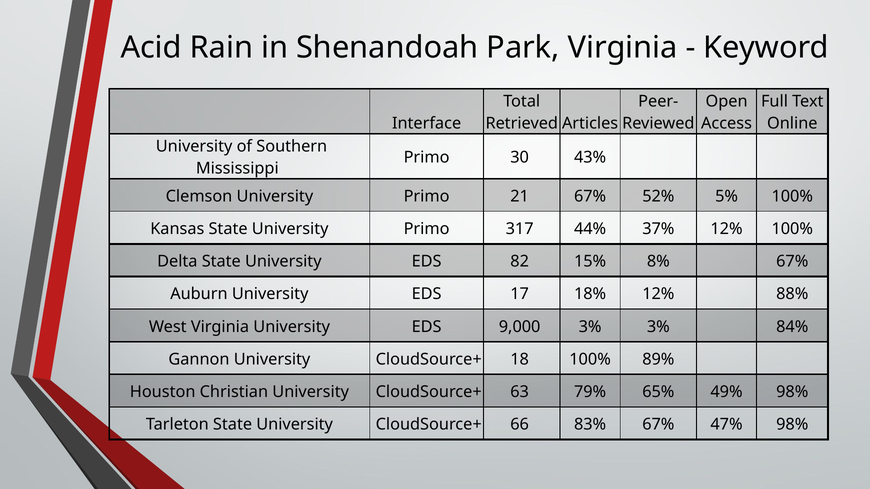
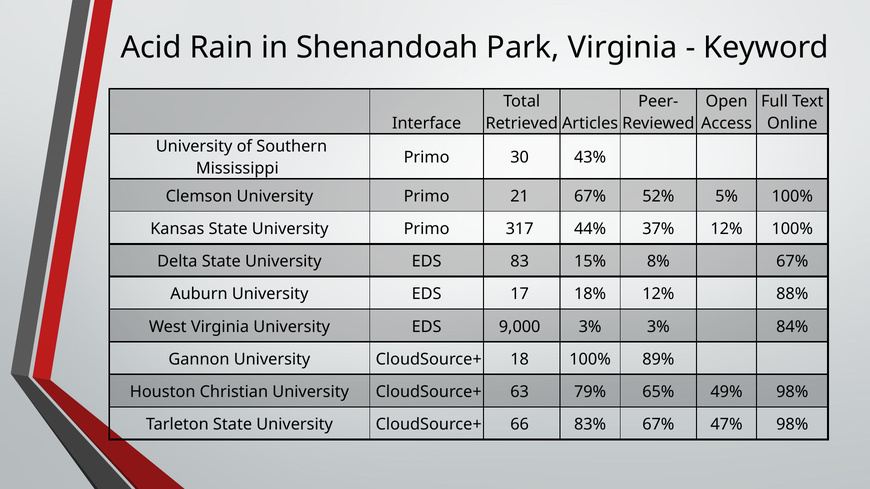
82: 82 -> 83 (520, 262)
